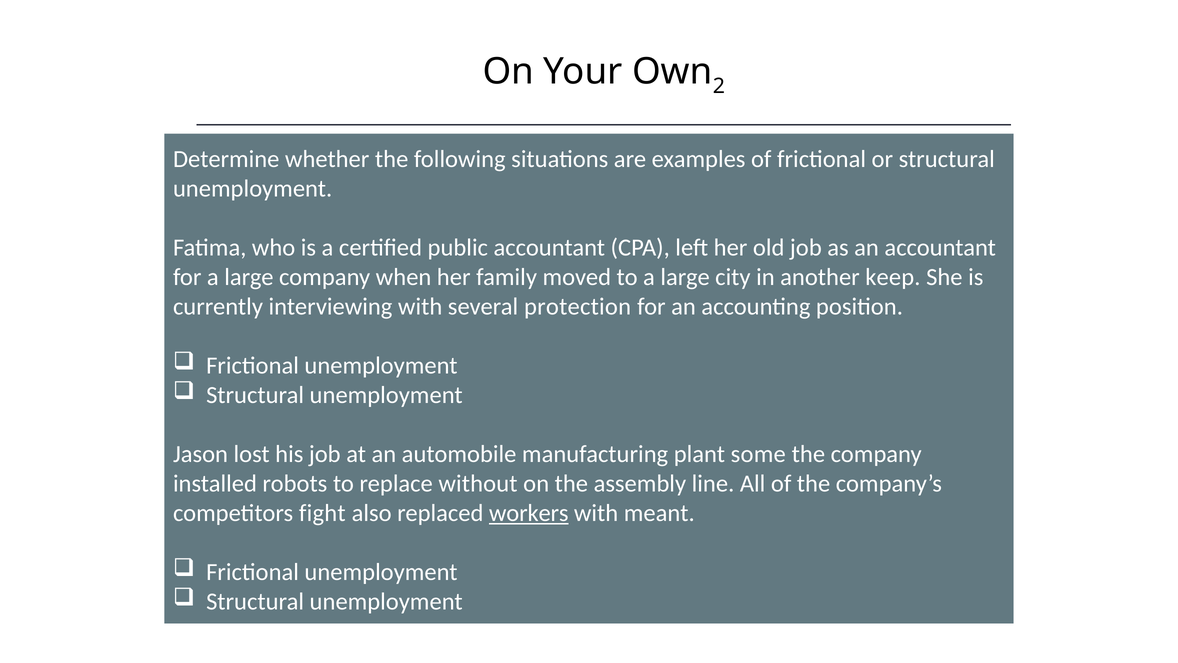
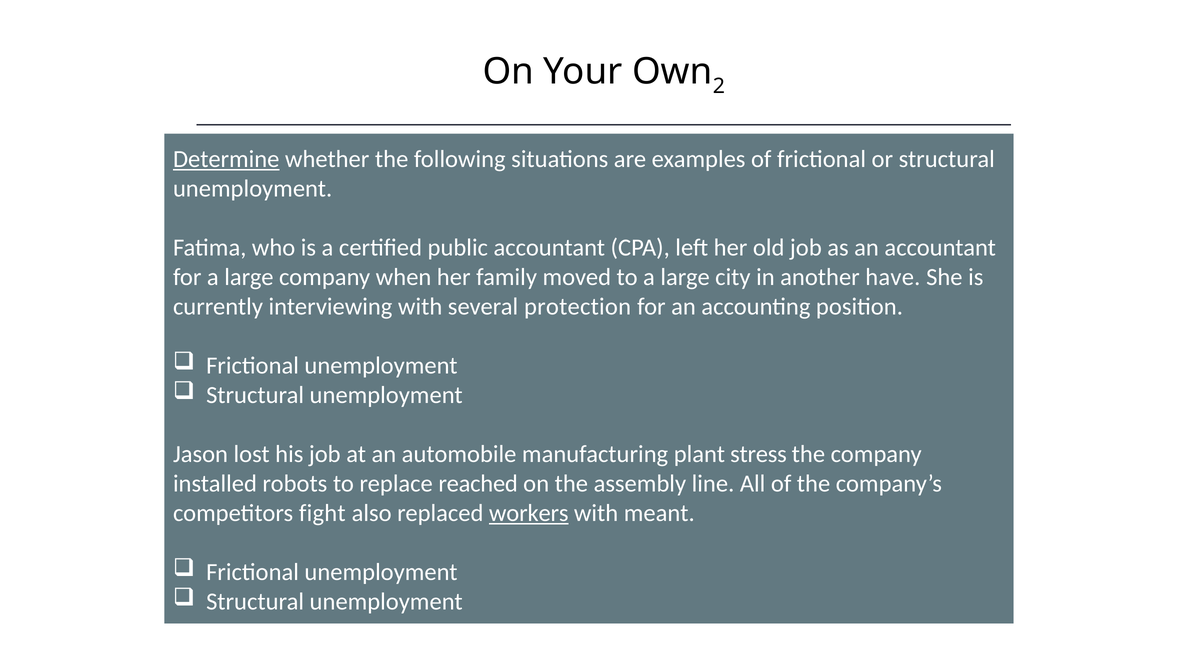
Determine underline: none -> present (226, 159)
keep: keep -> have (893, 277)
some: some -> stress (759, 454)
without: without -> reached (478, 483)
